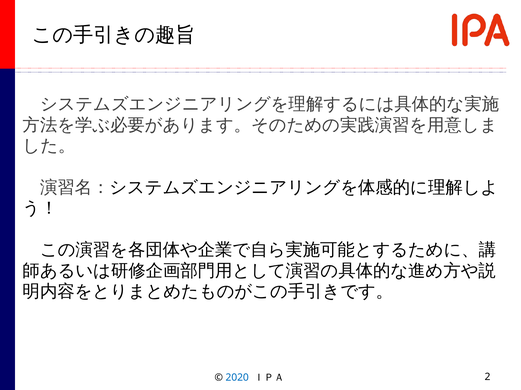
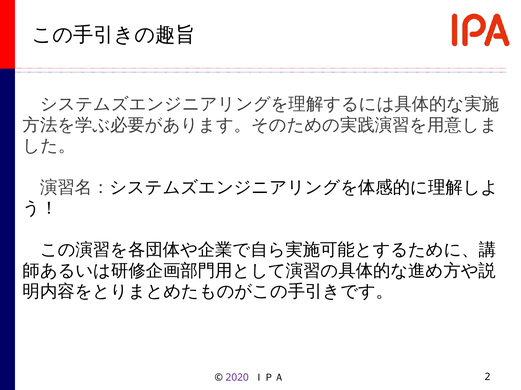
2020 colour: blue -> purple (237, 378)
